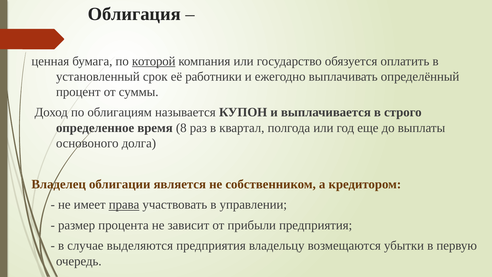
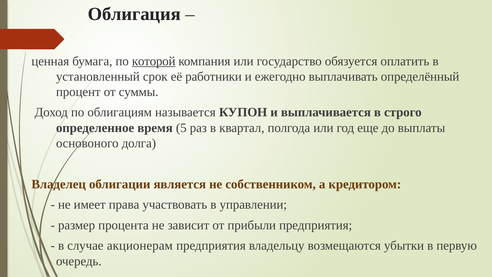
8: 8 -> 5 (181, 128)
права underline: present -> none (124, 205)
выделяются: выделяются -> акционерам (140, 246)
